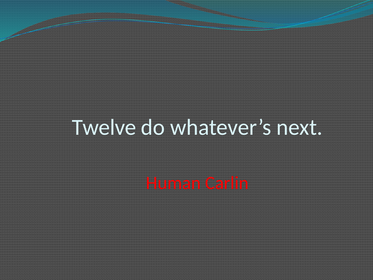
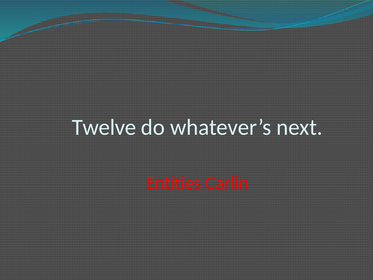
Human: Human -> Entities (173, 183)
